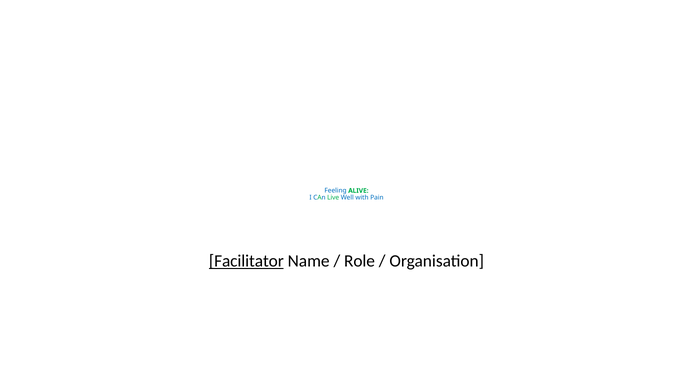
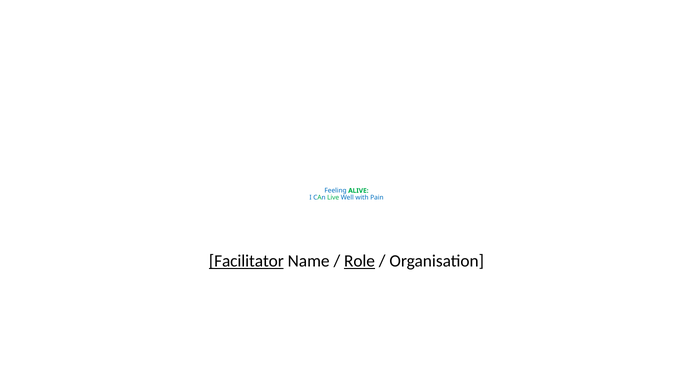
Role underline: none -> present (360, 261)
